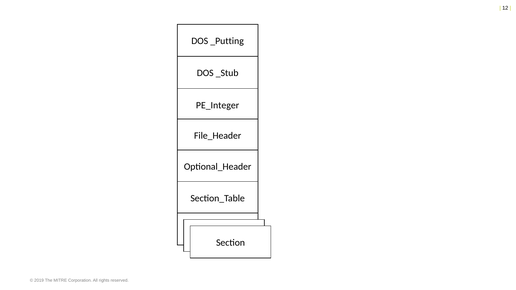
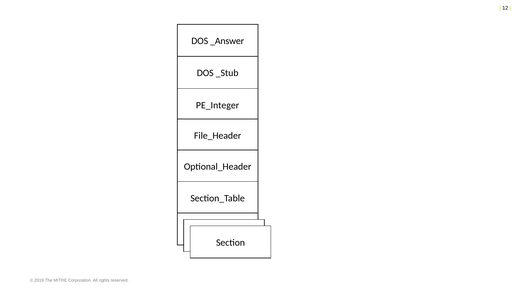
_Putting: _Putting -> _Answer (227, 41)
